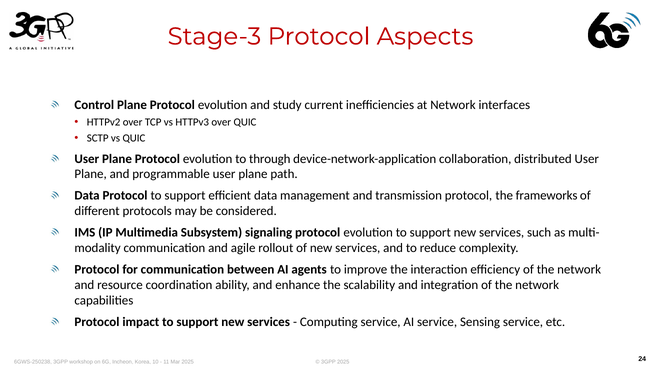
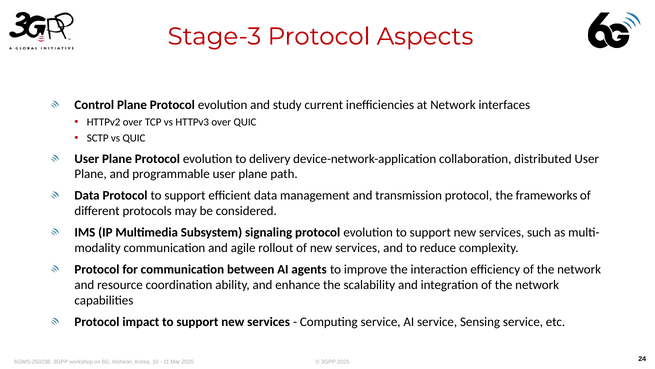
through: through -> delivery (270, 158)
